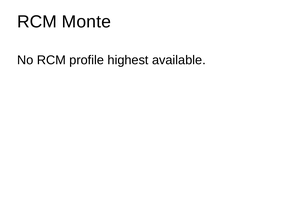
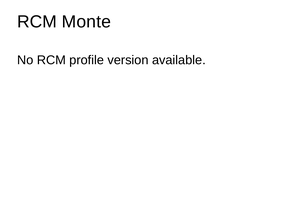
highest: highest -> version (128, 60)
